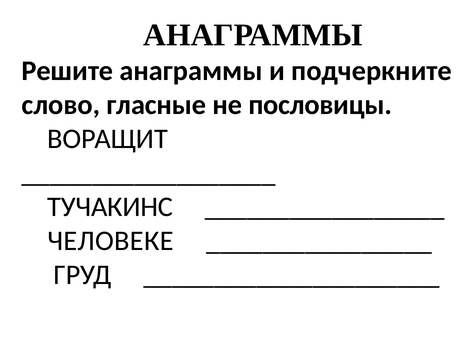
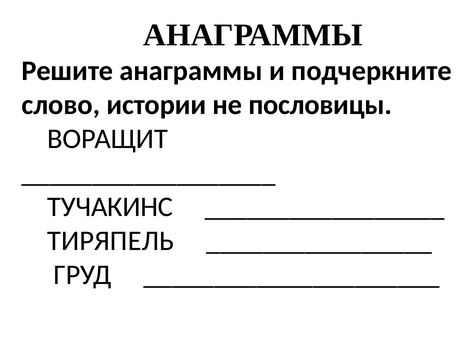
гласные: гласные -> истории (156, 105)
ЧЕЛОВЕКЕ: ЧЕЛОВЕКЕ -> ТИРЯПЕЛЬ (111, 241)
